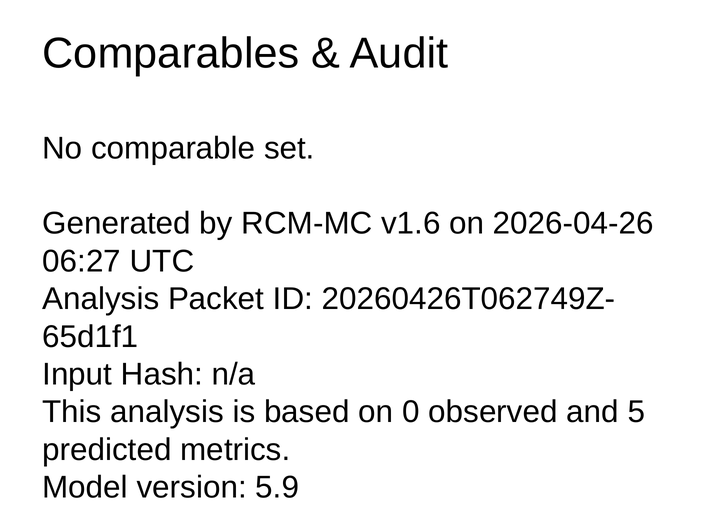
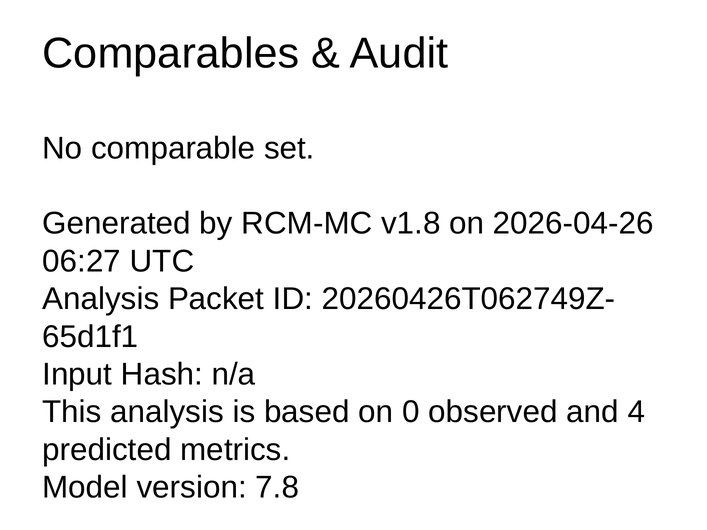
v1.6: v1.6 -> v1.8 (411, 224)
5: 5 -> 4 (636, 412)
5.9: 5.9 -> 7.8 (277, 488)
